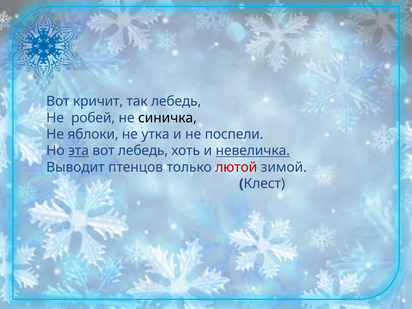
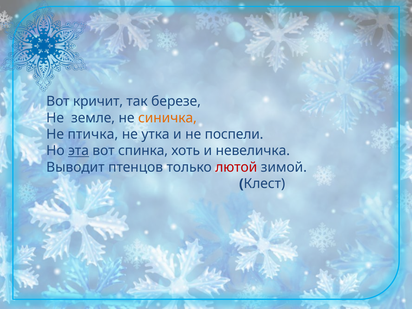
так лебедь: лебедь -> березе (176, 101)
робей: робей -> земле (93, 118)
синичка colour: black -> orange (167, 118)
яблоки: яблоки -> птичка (93, 134)
вот лебедь: лебедь -> спинка (143, 151)
невеличка underline: present -> none (253, 151)
